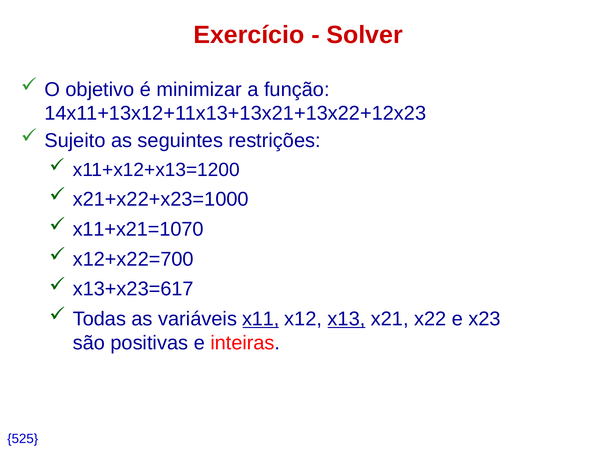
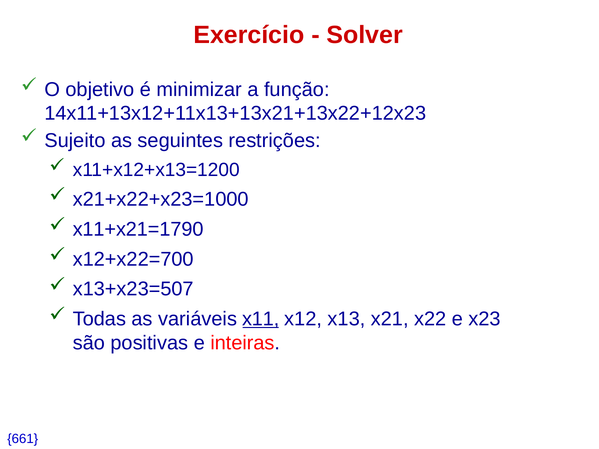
x11+x21=1070: x11+x21=1070 -> x11+x21=1790 (138, 229)
x13+x23=617: x13+x23=617 -> x13+x23=507 (133, 289)
x13 underline: present -> none (346, 319)
525: 525 -> 661 (23, 439)
